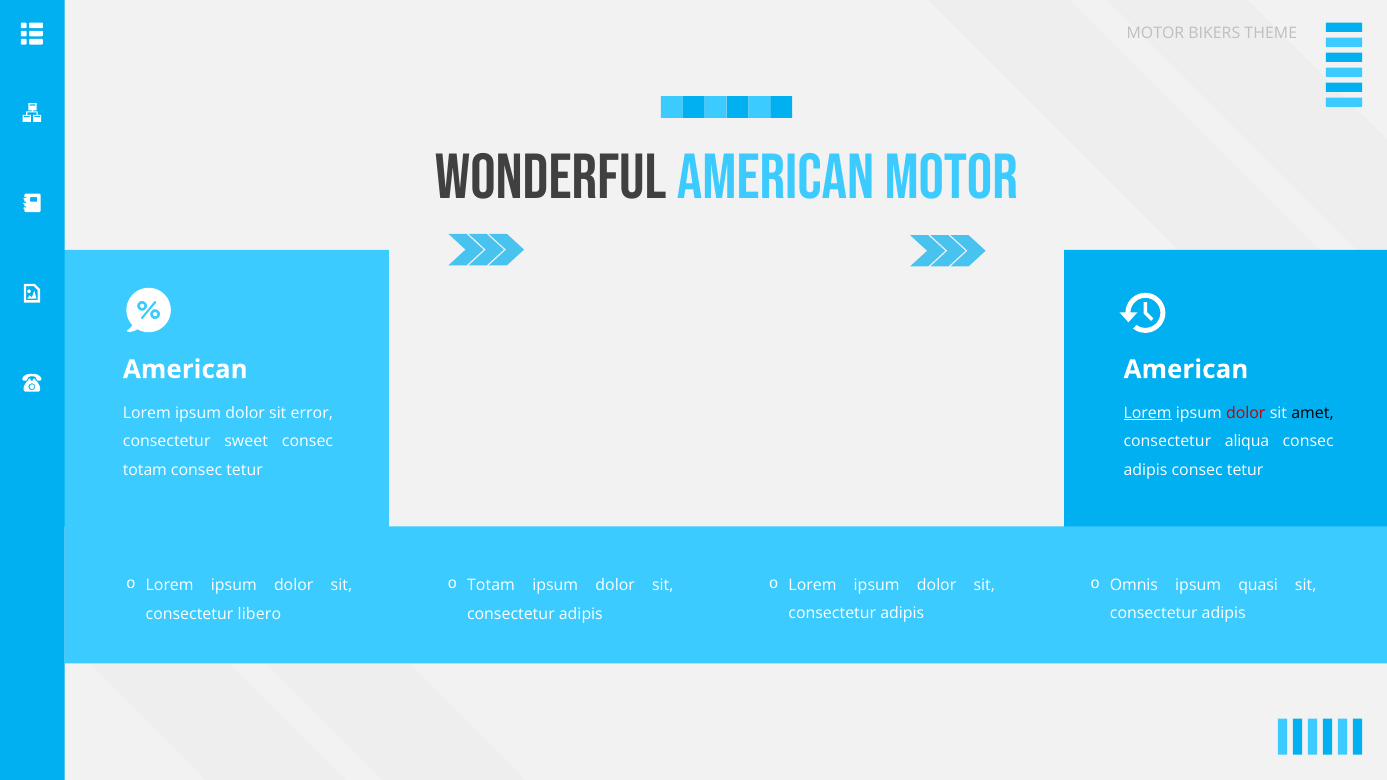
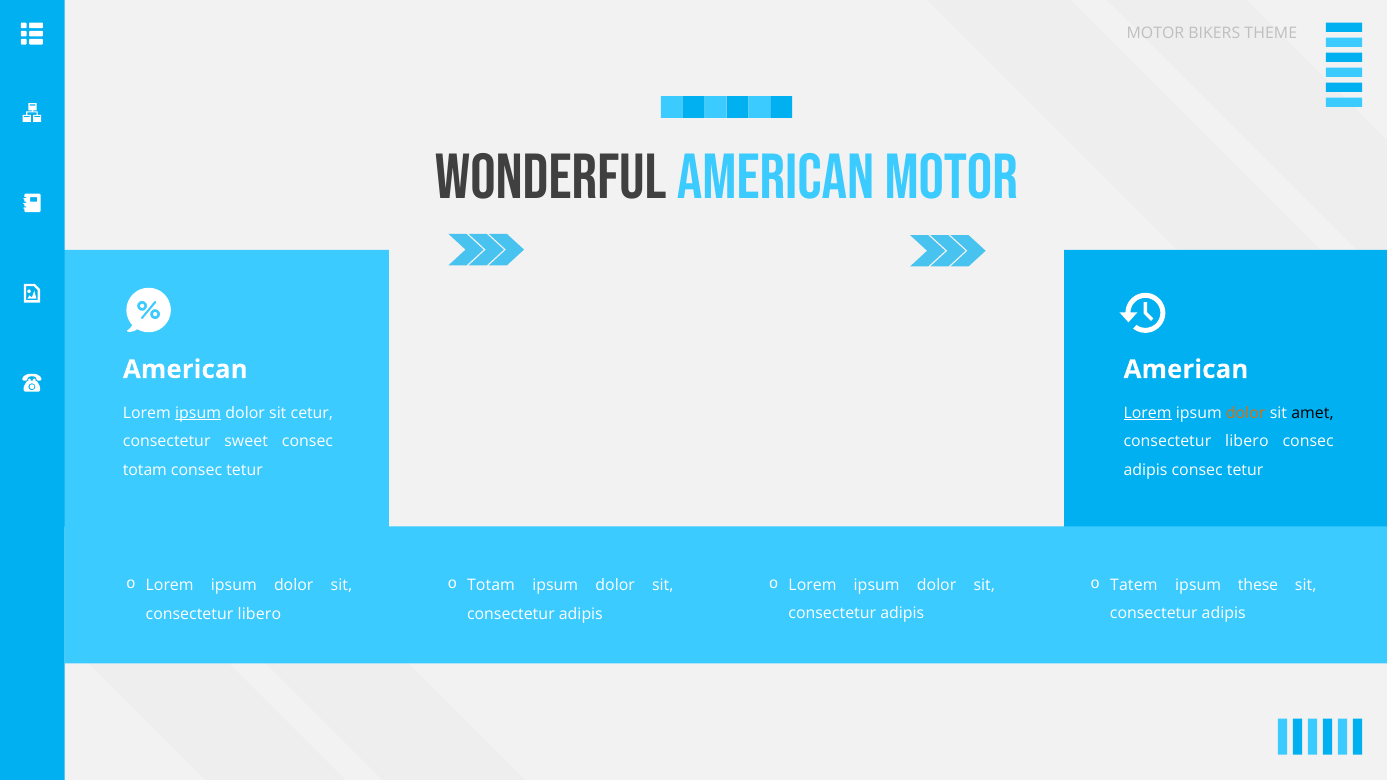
ipsum underline: none -> present (198, 413)
error: error -> cetur (312, 413)
dolor colour: red -> orange (1246, 413)
aliqua: aliqua -> libero (1247, 442)
Omnis: Omnis -> Tatem (1134, 585)
quasi: quasi -> these (1258, 585)
